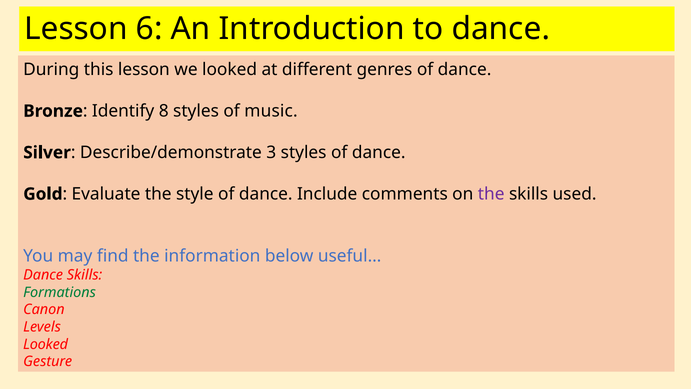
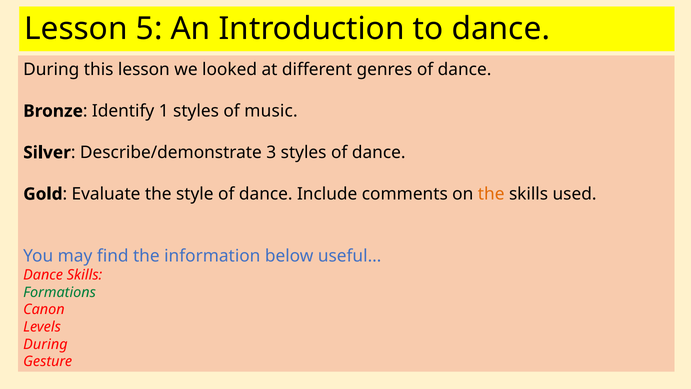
6: 6 -> 5 (149, 29)
8: 8 -> 1 (164, 111)
the colour: purple -> orange (491, 194)
Looked: Looked -> During (45, 344)
